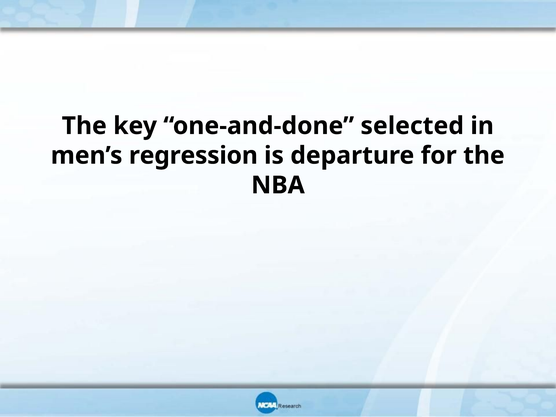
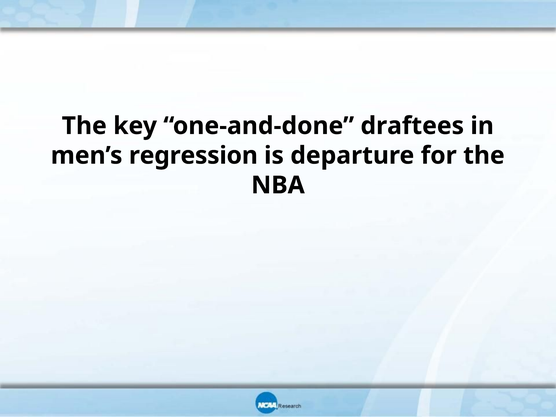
selected: selected -> draftees (412, 126)
